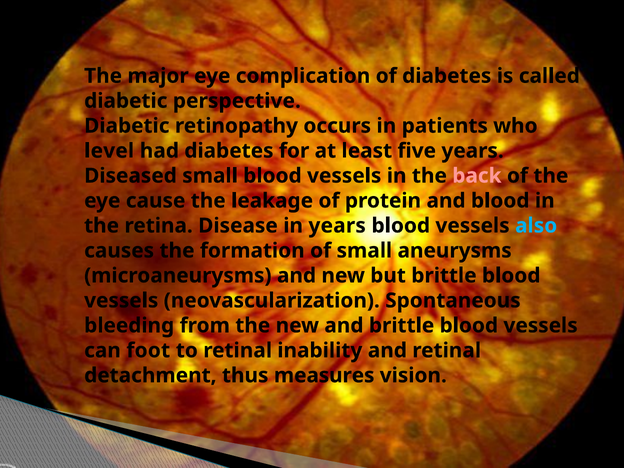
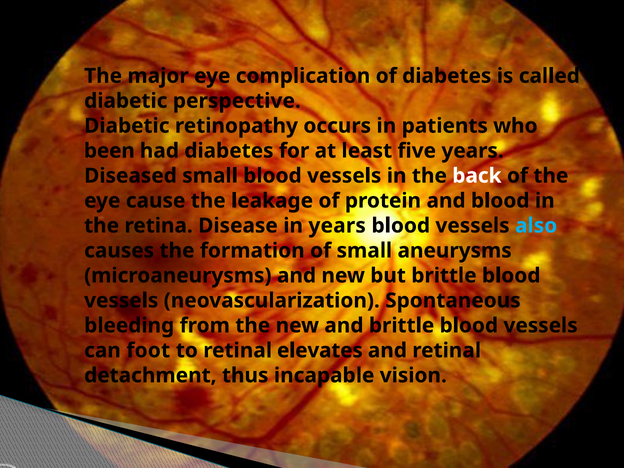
level: level -> been (109, 151)
back colour: pink -> white (477, 176)
inability: inability -> elevates (320, 350)
measures: measures -> incapable (324, 375)
